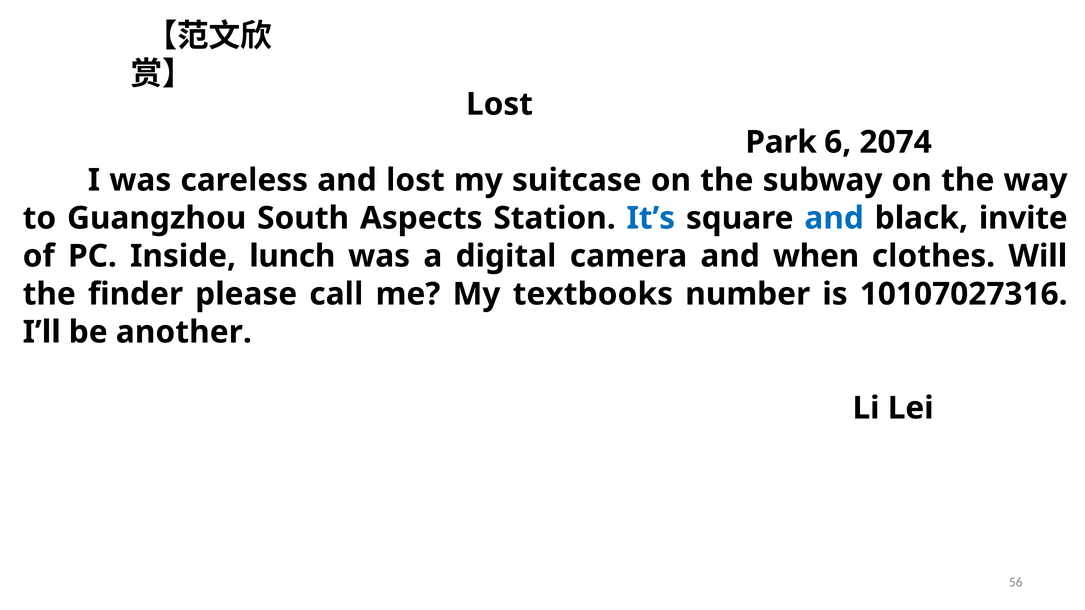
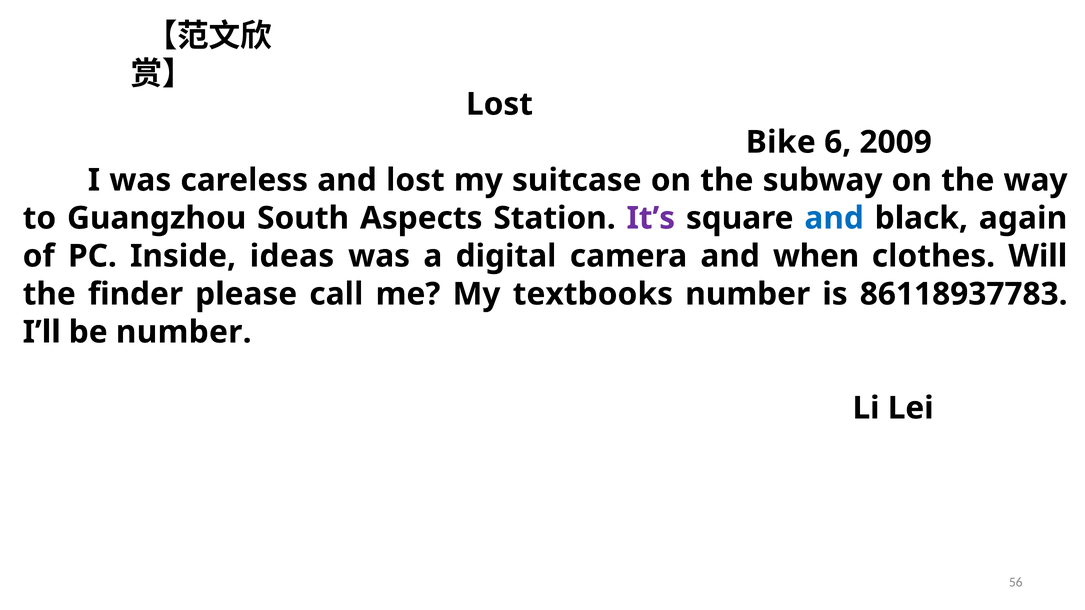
Park: Park -> Bike (781, 142)
2074: 2074 -> 2009 (896, 142)
It’s colour: blue -> purple (651, 218)
invite: invite -> again (1023, 218)
lunch: lunch -> ideas (292, 256)
10107027316: 10107027316 -> 86118937783 (964, 294)
be another: another -> number (184, 332)
